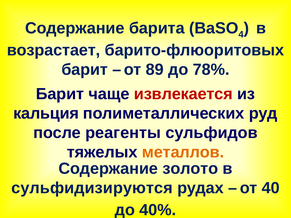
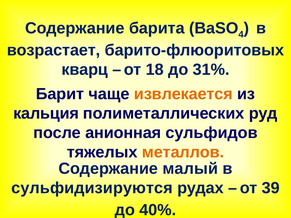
барит: барит -> кварц (85, 70)
89: 89 -> 18 (155, 70)
78%: 78% -> 31% (211, 70)
извлекается colour: red -> orange (183, 94)
реагенты: реагенты -> анионная (123, 133)
золото: золото -> малый (190, 169)
40: 40 -> 39 (271, 188)
